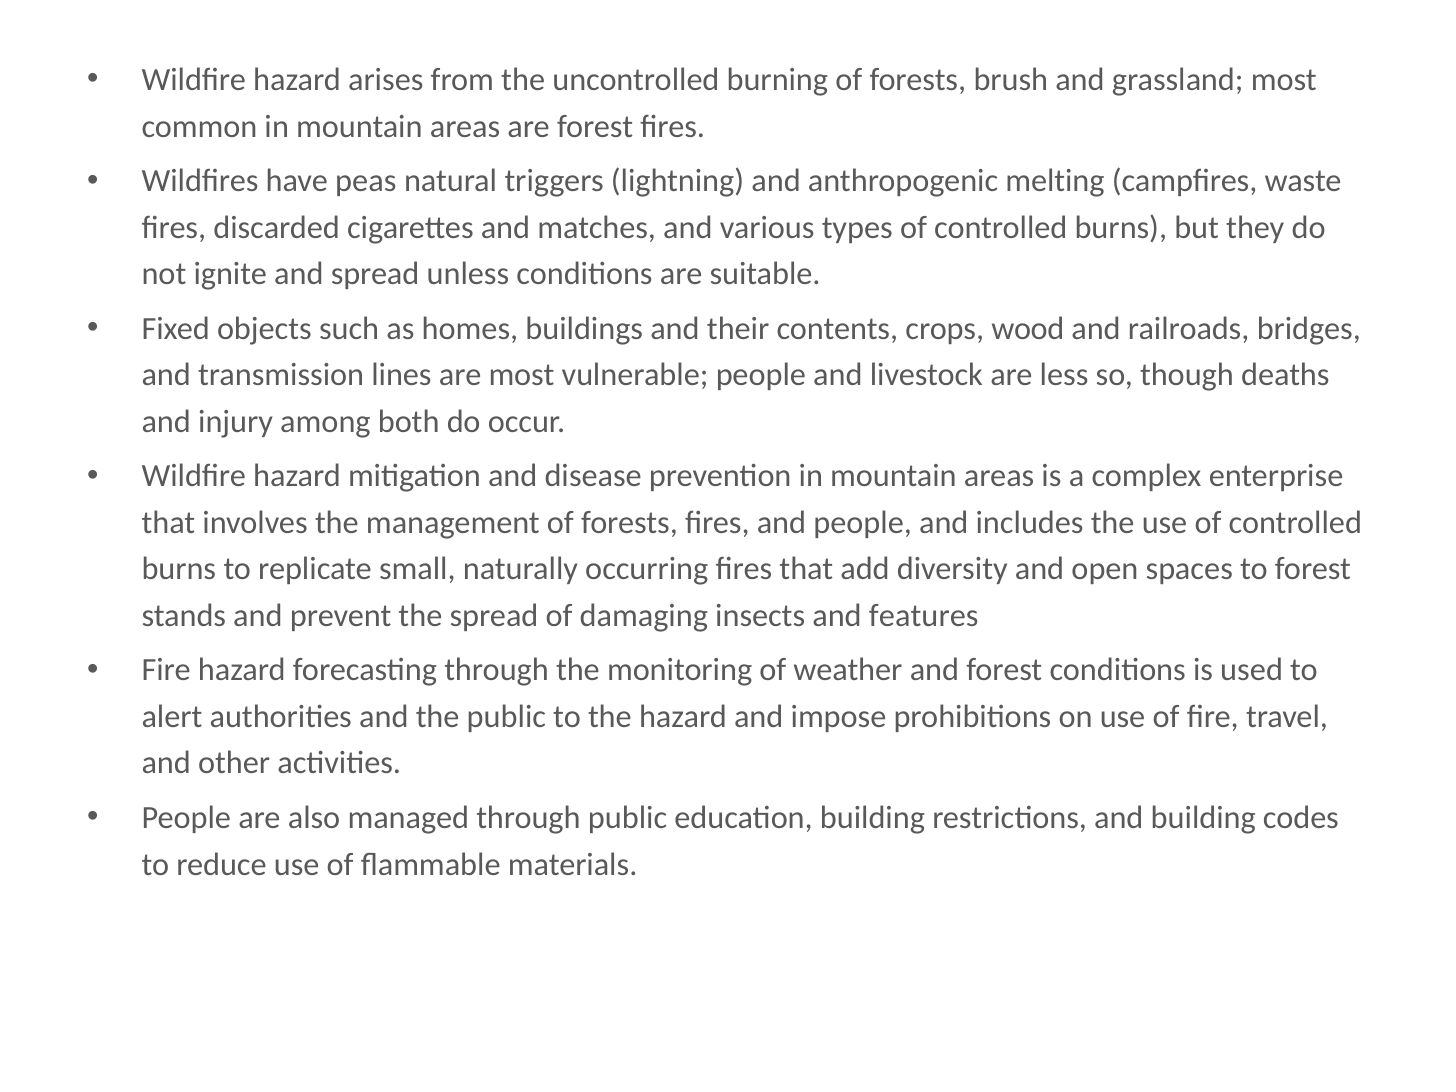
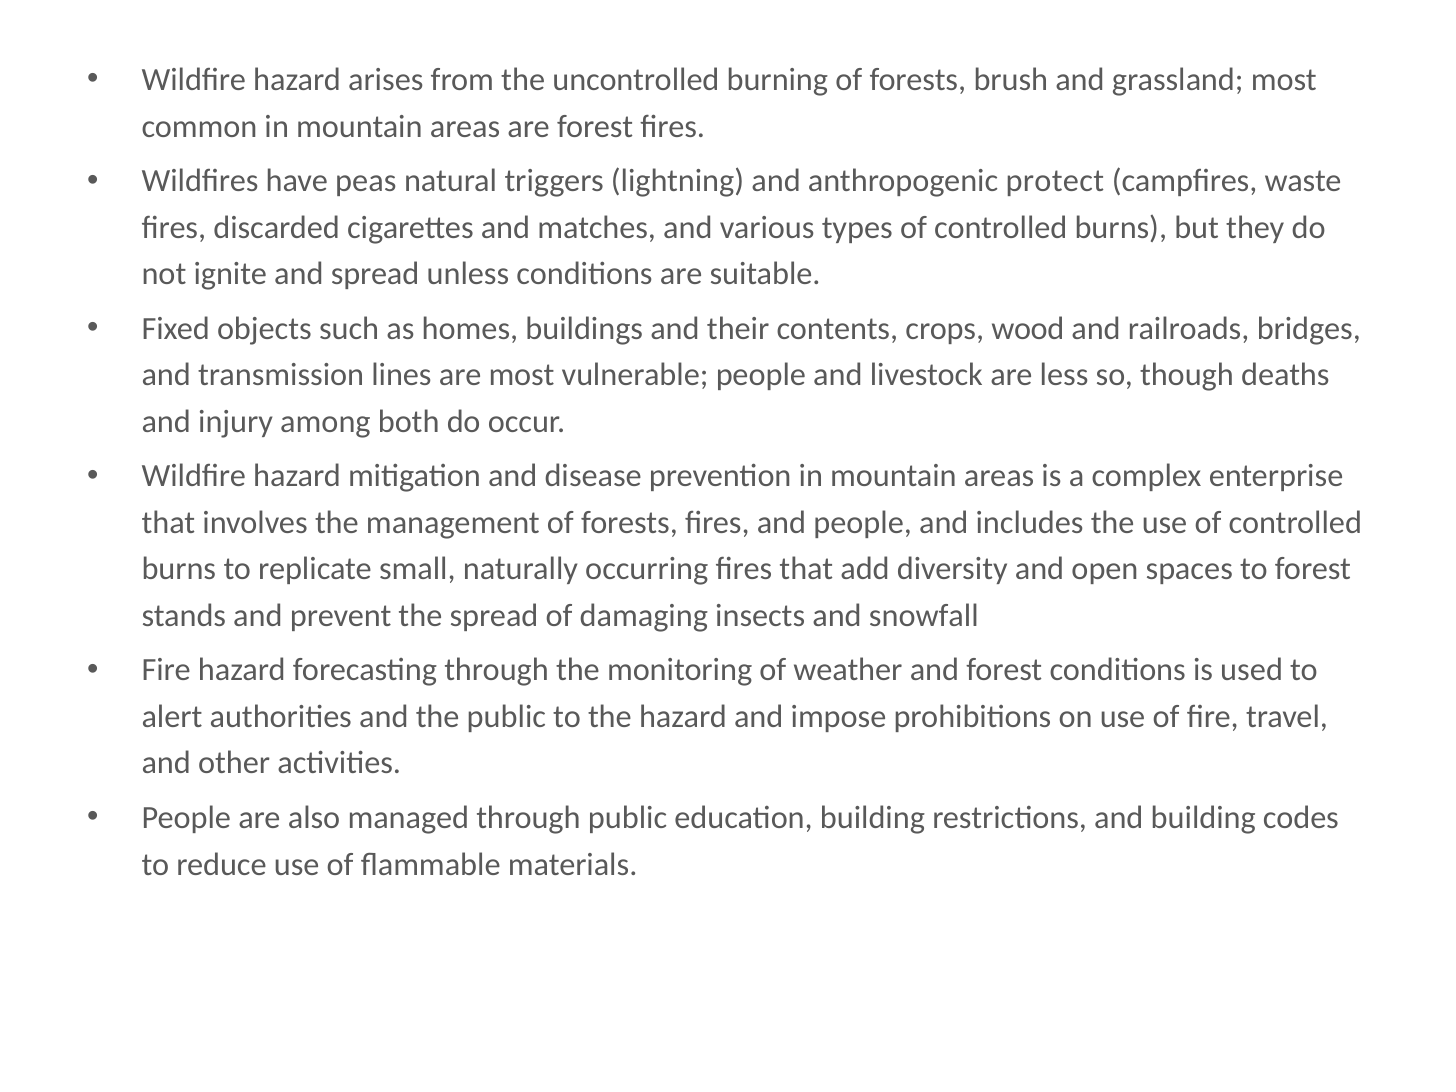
melting: melting -> protect (1055, 181)
features: features -> snowfall (924, 616)
